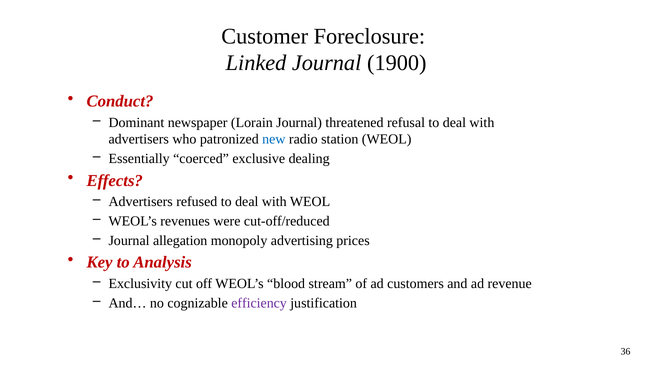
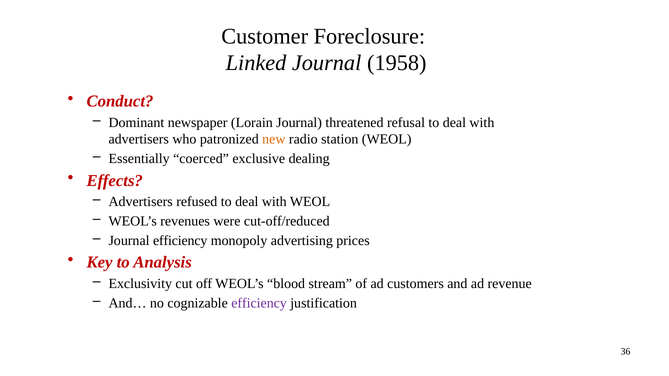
1900: 1900 -> 1958 (397, 63)
new colour: blue -> orange (274, 139)
Journal allegation: allegation -> efficiency (180, 241)
